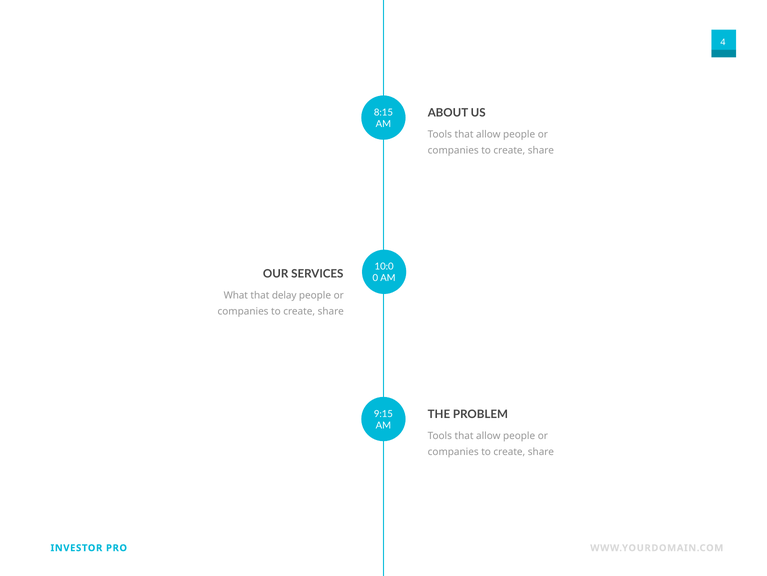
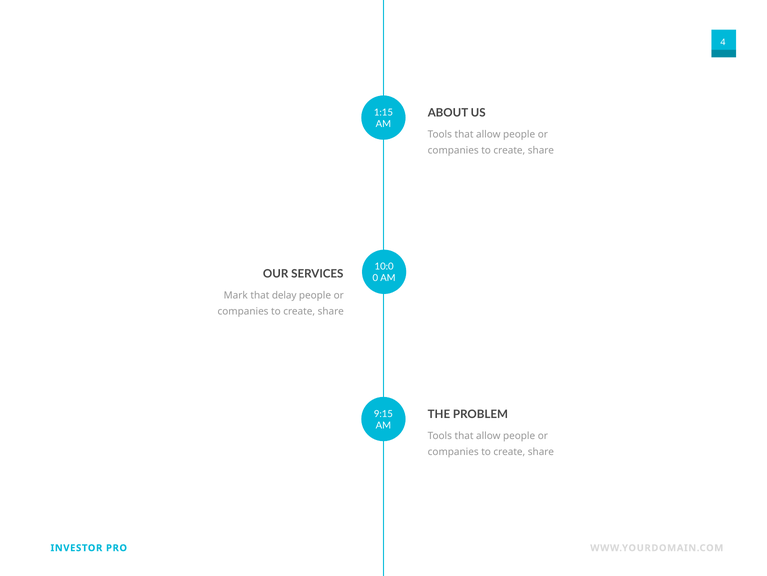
8:15: 8:15 -> 1:15 (383, 112)
What: What -> Mark (236, 295)
